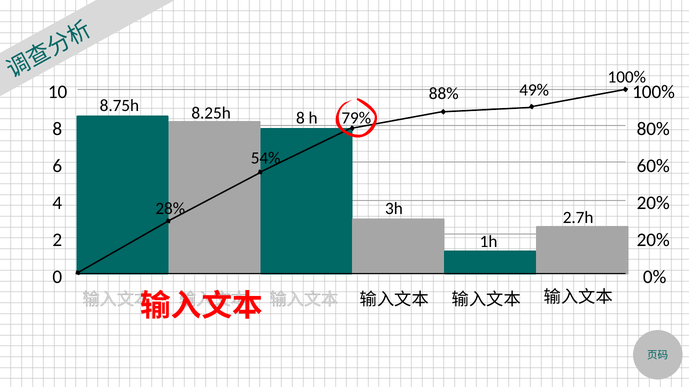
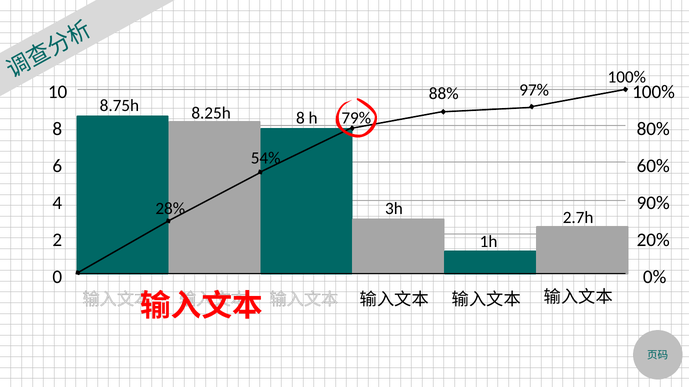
49%: 49% -> 97% (534, 90)
20%: 20% -> 90% (653, 203)
